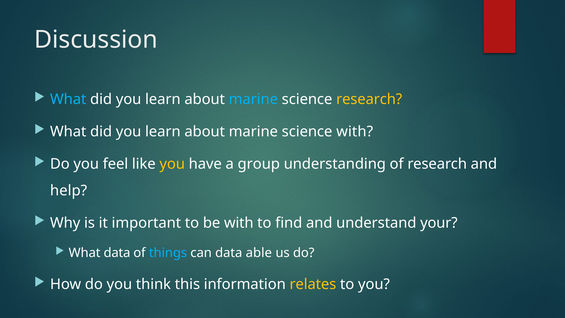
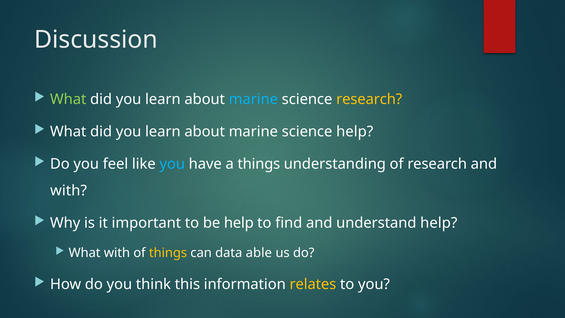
What colour: light blue -> light green (68, 99)
science with: with -> help (355, 132)
you colour: yellow -> light blue (172, 164)
a group: group -> things (259, 164)
help: help -> with (69, 190)
be with: with -> help (239, 223)
understand your: your -> help (439, 223)
What data: data -> with (117, 253)
things colour: light blue -> yellow (168, 253)
